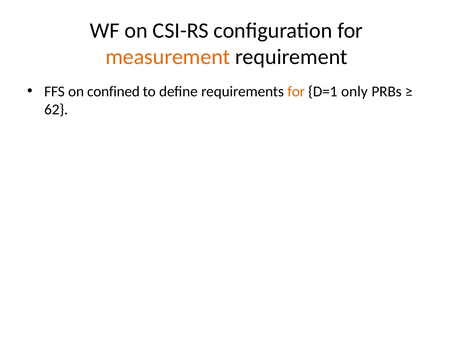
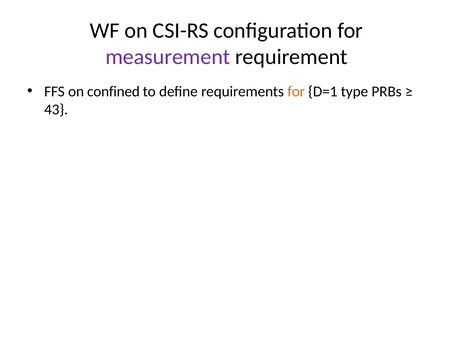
measurement colour: orange -> purple (168, 57)
only: only -> type (354, 92)
62: 62 -> 43 (56, 110)
